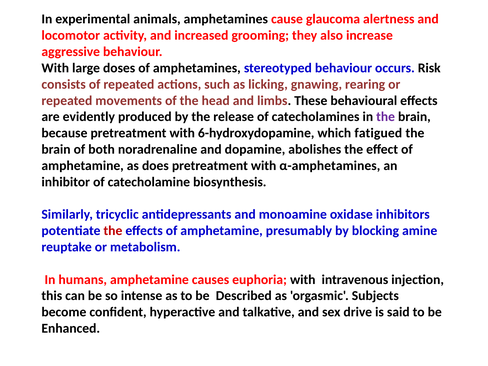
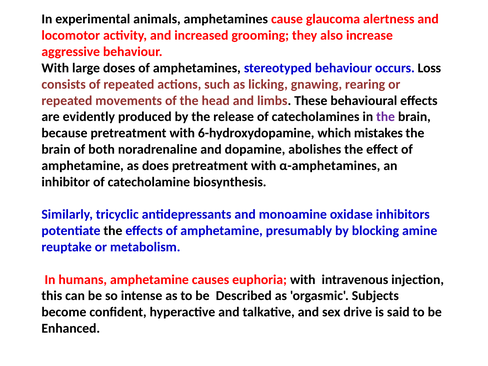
Risk: Risk -> Loss (429, 68)
fatigued: fatigued -> mistakes (378, 133)
the colour: red -> black (113, 231)
